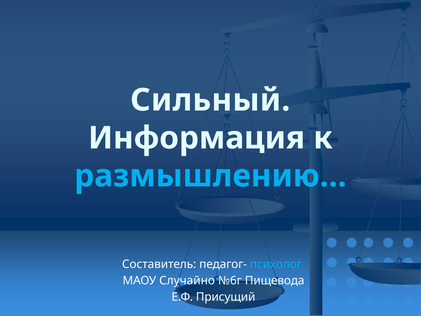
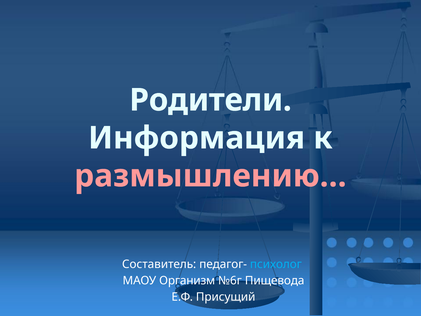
Сильный: Сильный -> Родители (211, 100)
размышлению… colour: light blue -> pink (210, 176)
Случайно: Случайно -> Организм (187, 280)
